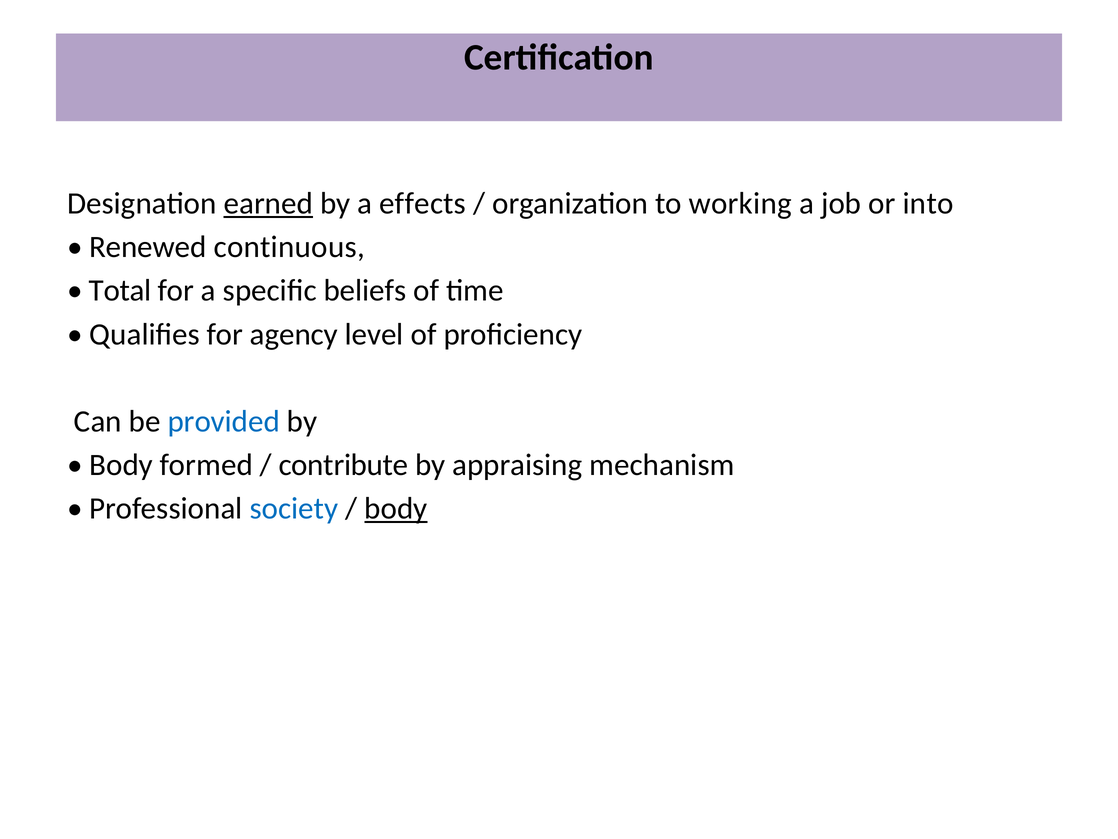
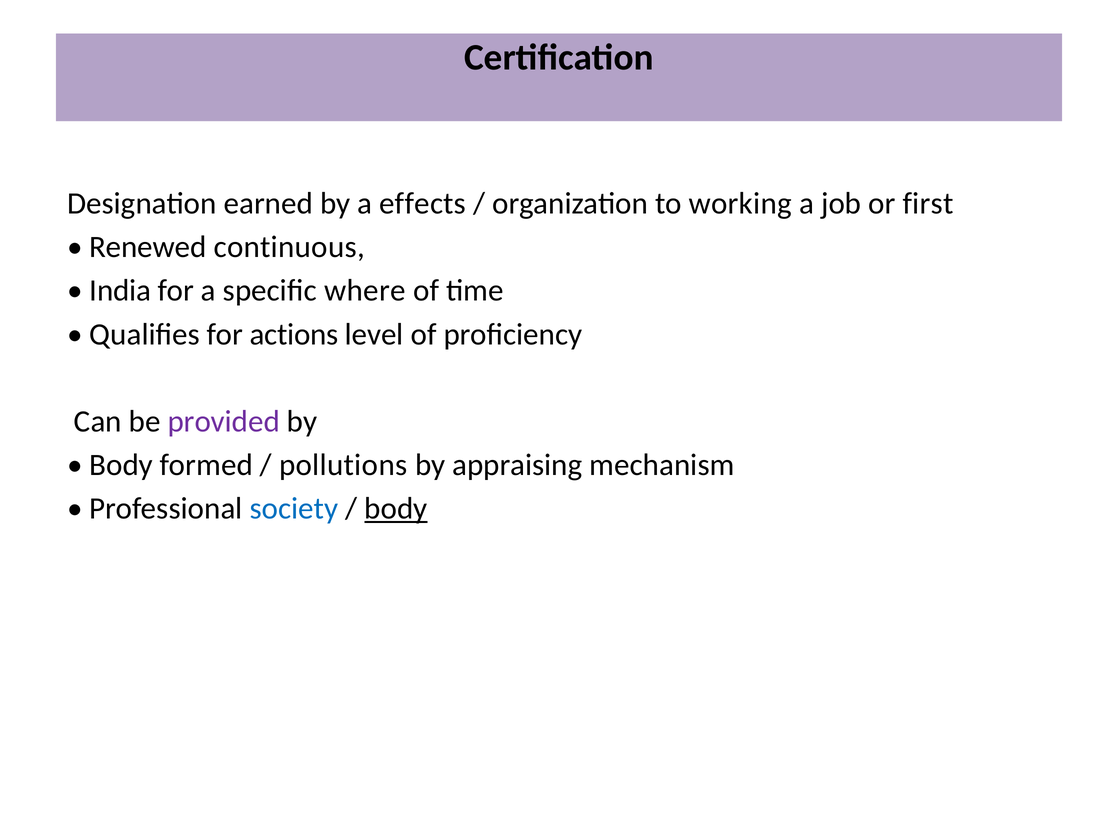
earned underline: present -> none (268, 203)
into: into -> first (928, 203)
Total: Total -> India (120, 291)
beliefs: beliefs -> where (365, 291)
agency: agency -> actions (294, 334)
provided colour: blue -> purple (224, 421)
contribute: contribute -> pollutions (343, 465)
